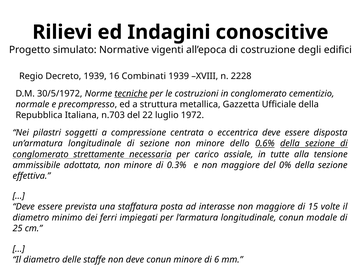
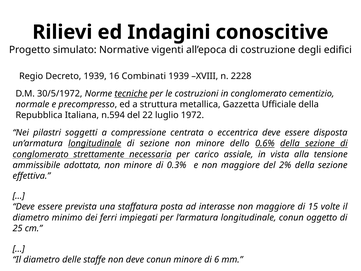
n.703: n.703 -> n.594 (113, 115)
longitudinale underline: none -> present (95, 143)
tutte: tutte -> vista (280, 154)
0%: 0% -> 2% (285, 165)
modale: modale -> oggetto (322, 217)
